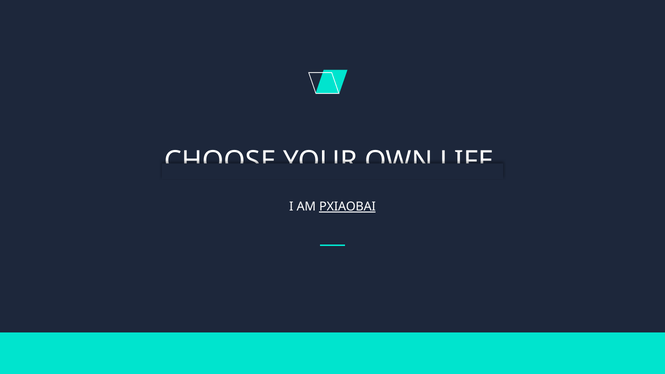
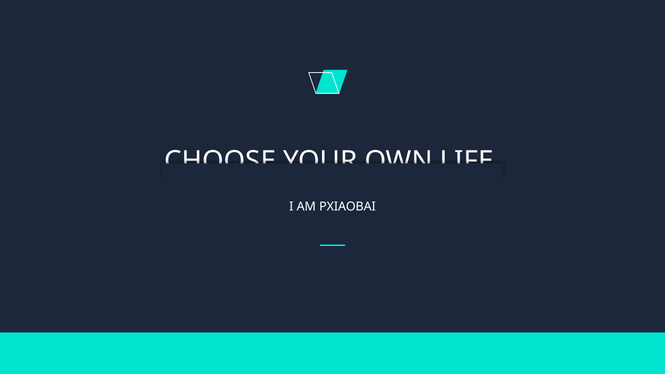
PXIAOBAI underline: present -> none (347, 207)
